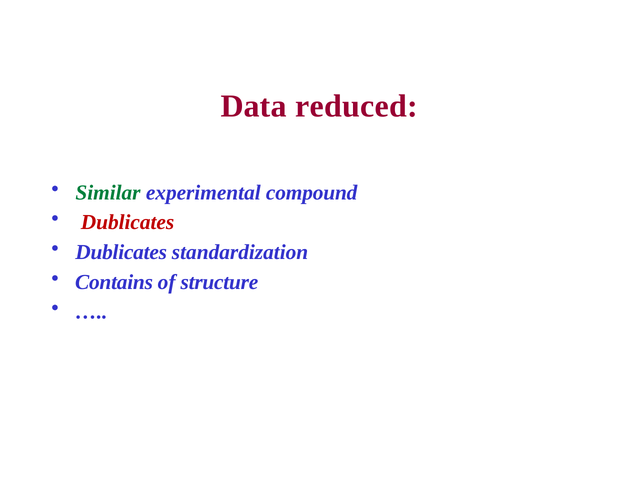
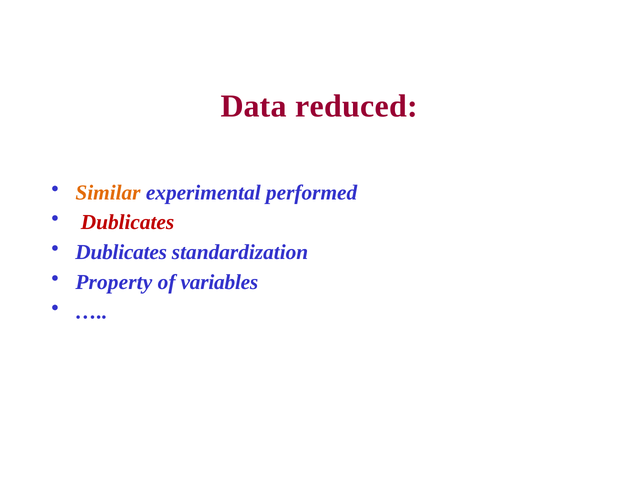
Similar colour: green -> orange (108, 192)
compound: compound -> performed (312, 192)
Contains: Contains -> Property (114, 282)
structure: structure -> variables (219, 282)
